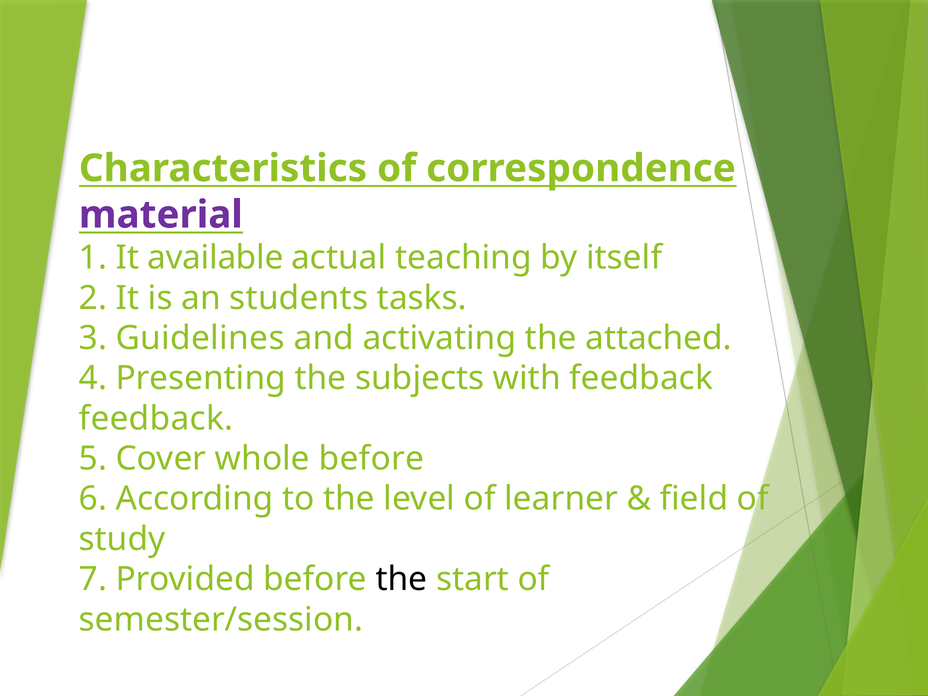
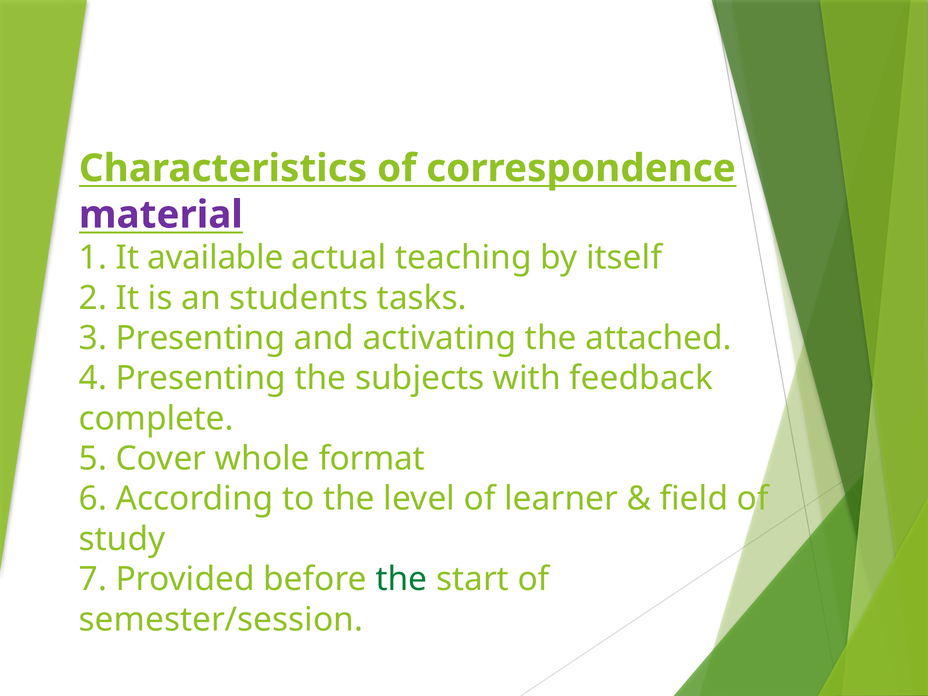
3 Guidelines: Guidelines -> Presenting (200, 338)
feedback: feedback -> complete (156, 419)
whole before: before -> format (372, 459)
the colour: black -> green (401, 579)
